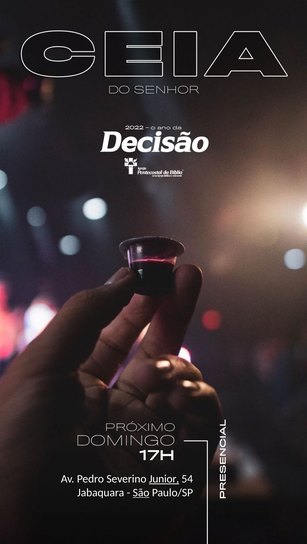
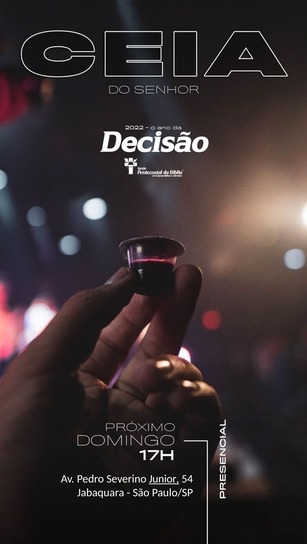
São underline: present -> none (141, 492)
